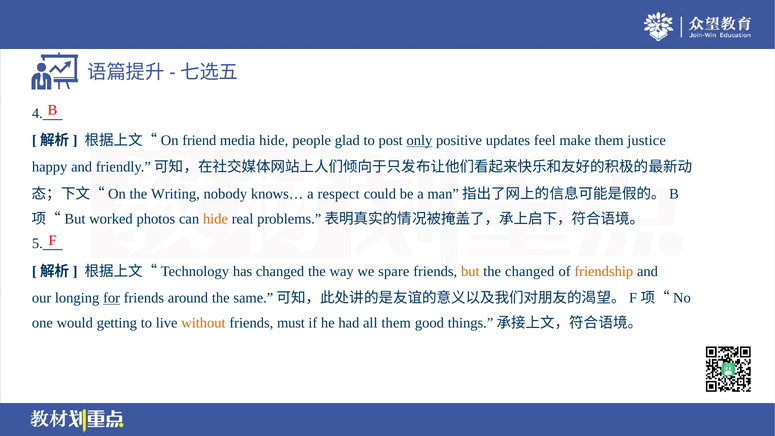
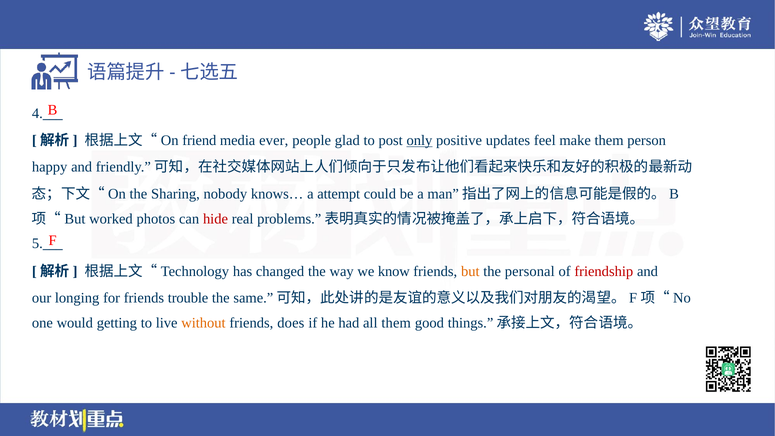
media hide: hide -> ever (274, 141)
justice: justice -> person (647, 141)
Writing: Writing -> Sharing (175, 194)
respect: respect -> attempt (339, 194)
hide colour: orange -> red (215, 219)
spare: spare -> know (394, 271)
the changed: changed -> personal (530, 271)
friendship colour: orange -> red (604, 271)
for underline: present -> none (112, 298)
around: around -> trouble (188, 298)
must: must -> does (291, 323)
